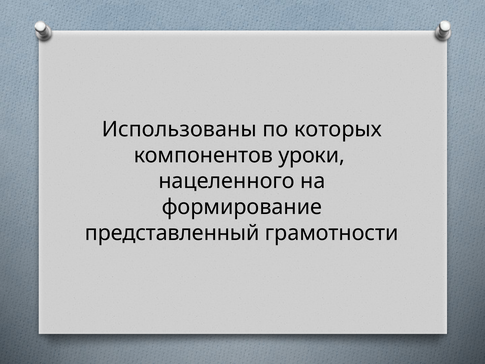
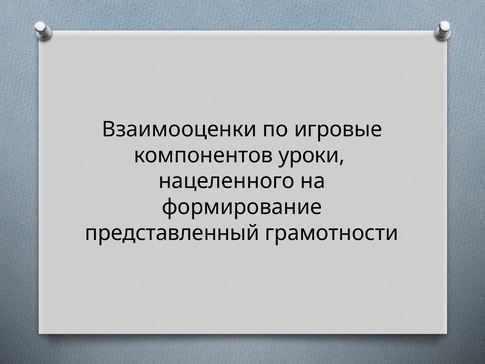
Использованы: Использованы -> Взаимооценки (179, 129)
которых: которых -> игровые (338, 129)
